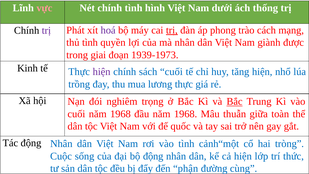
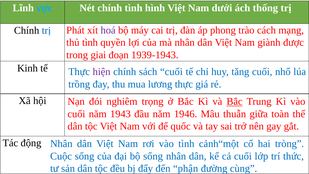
vực colour: pink -> light blue (44, 8)
trị underline: present -> none (172, 30)
trị colour: purple -> blue (46, 31)
1939-1973: 1939-1973 -> 1939-1943 (155, 55)
tăng hiện: hiện -> cuối (262, 72)
cuối năm 1968: 1968 -> 1943 (120, 114)
đầu năm 1968: 1968 -> 1946 (186, 114)
bộ động: động -> sống (153, 156)
cả hiện: hiện -> cuối (243, 156)
